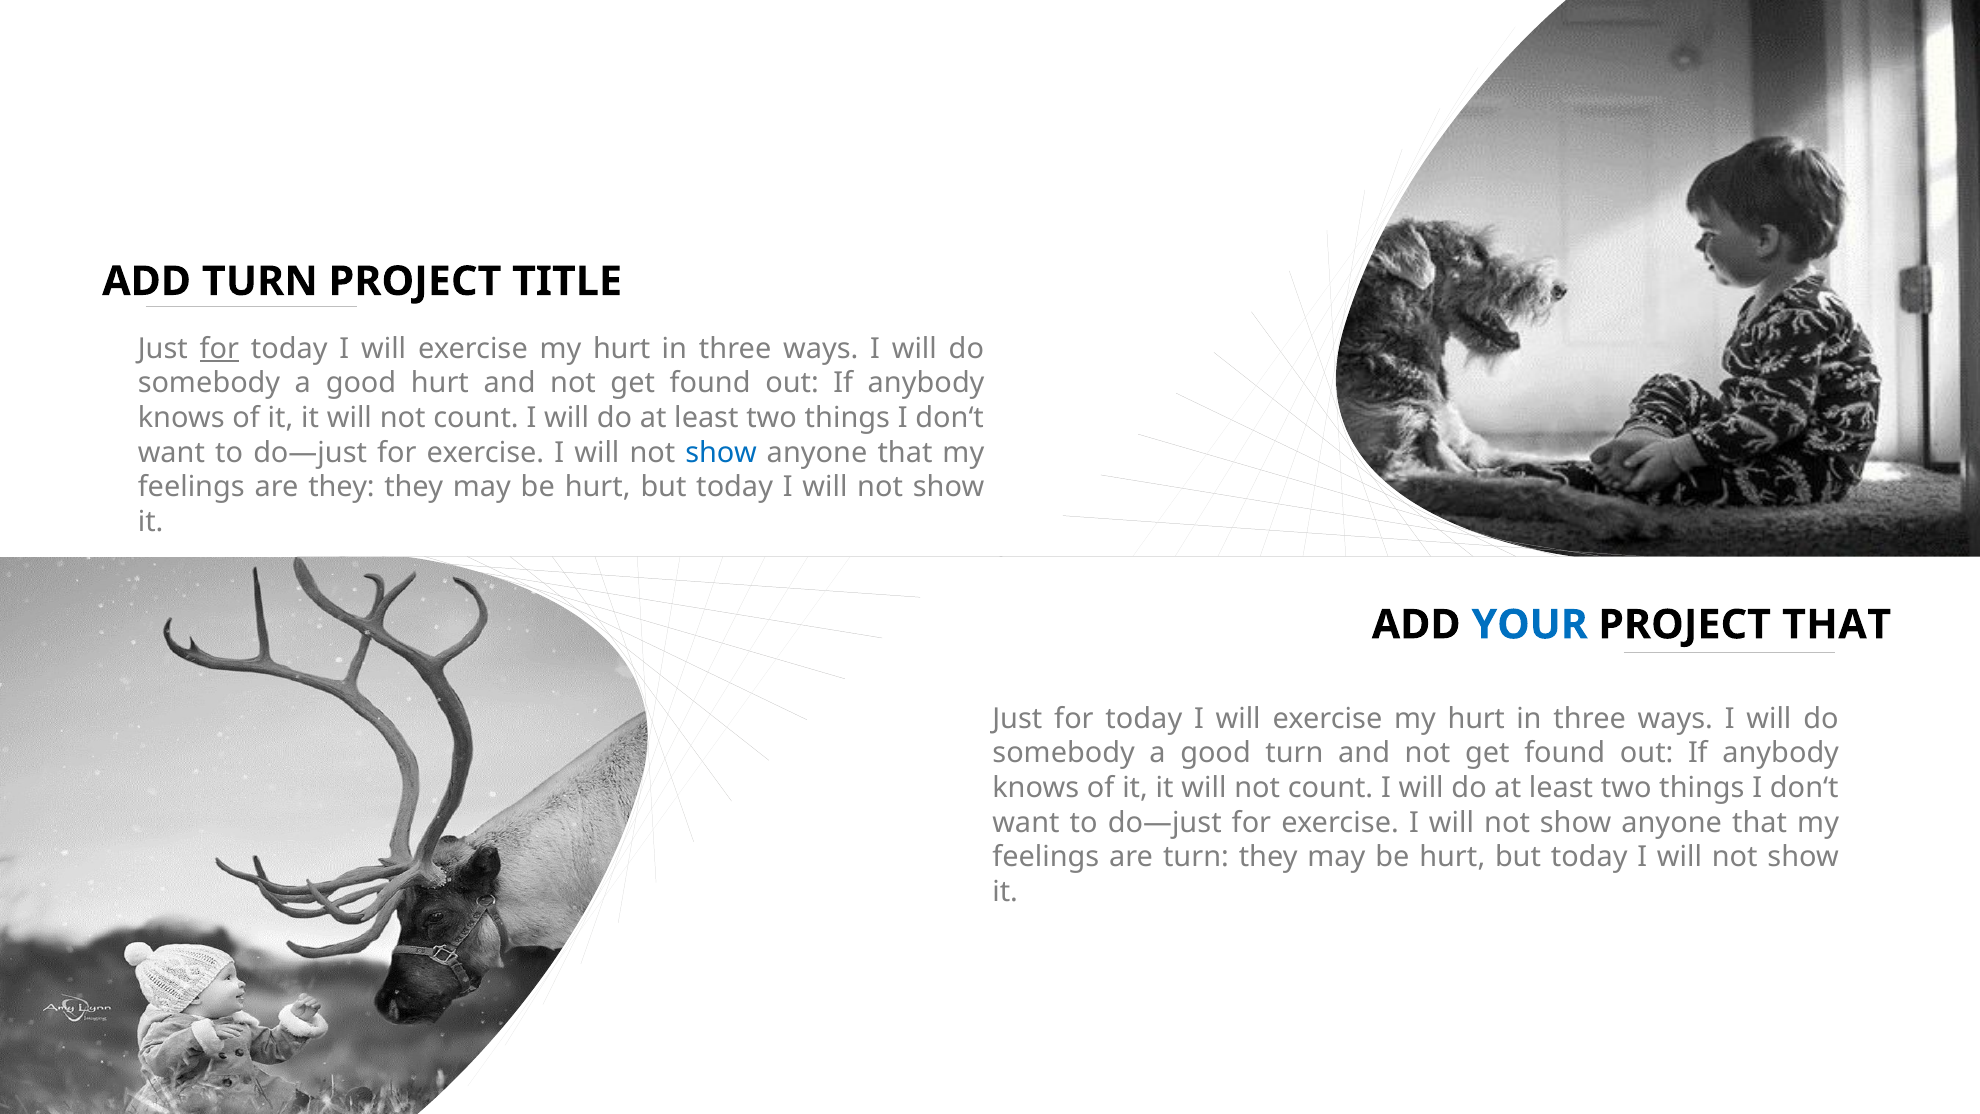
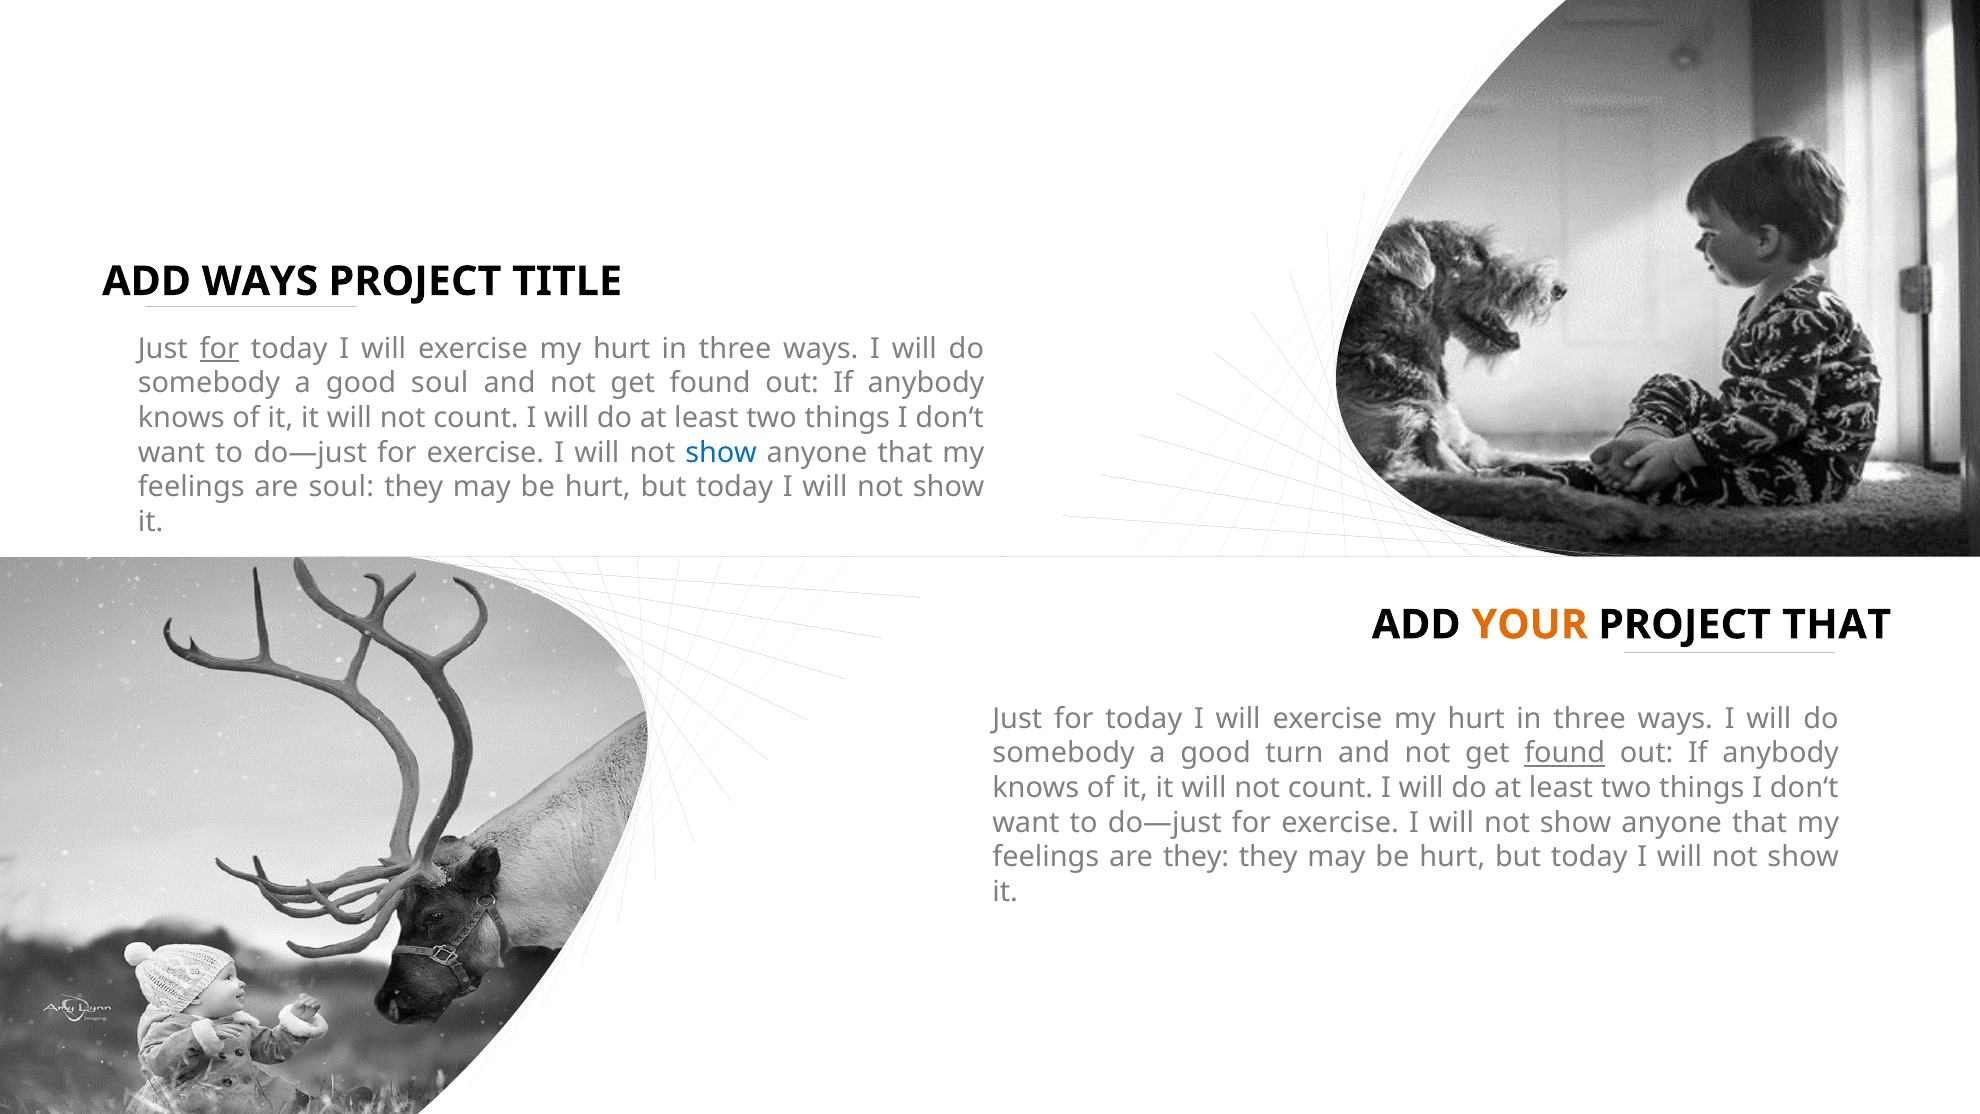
ADD TURN: TURN -> WAYS (260, 281)
good hurt: hurt -> soul (440, 383)
are they: they -> soul (341, 487)
YOUR colour: blue -> orange (1530, 625)
found underline: none -> present (1565, 753)
are turn: turn -> they (1196, 857)
